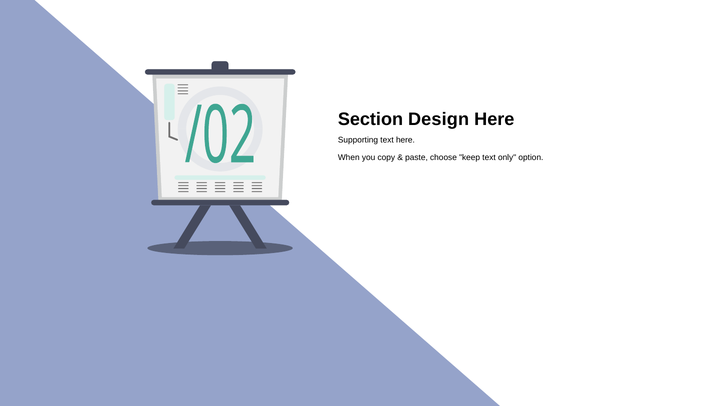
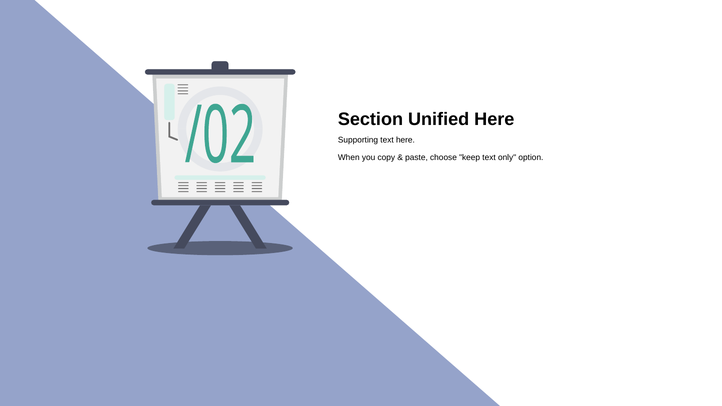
Design: Design -> Unified (439, 119)
